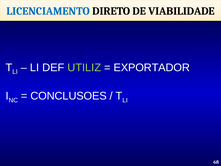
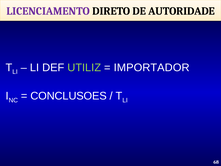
LICENCIAMENTO colour: blue -> purple (48, 11)
VIABILIDADE: VIABILIDADE -> AUTORIDADE (182, 11)
EXPORTADOR: EXPORTADOR -> IMPORTADOR (152, 67)
